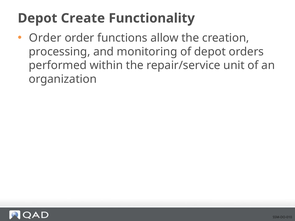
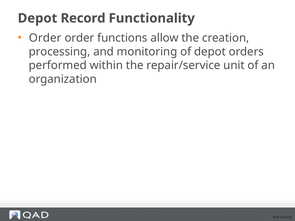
Create: Create -> Record (83, 18)
